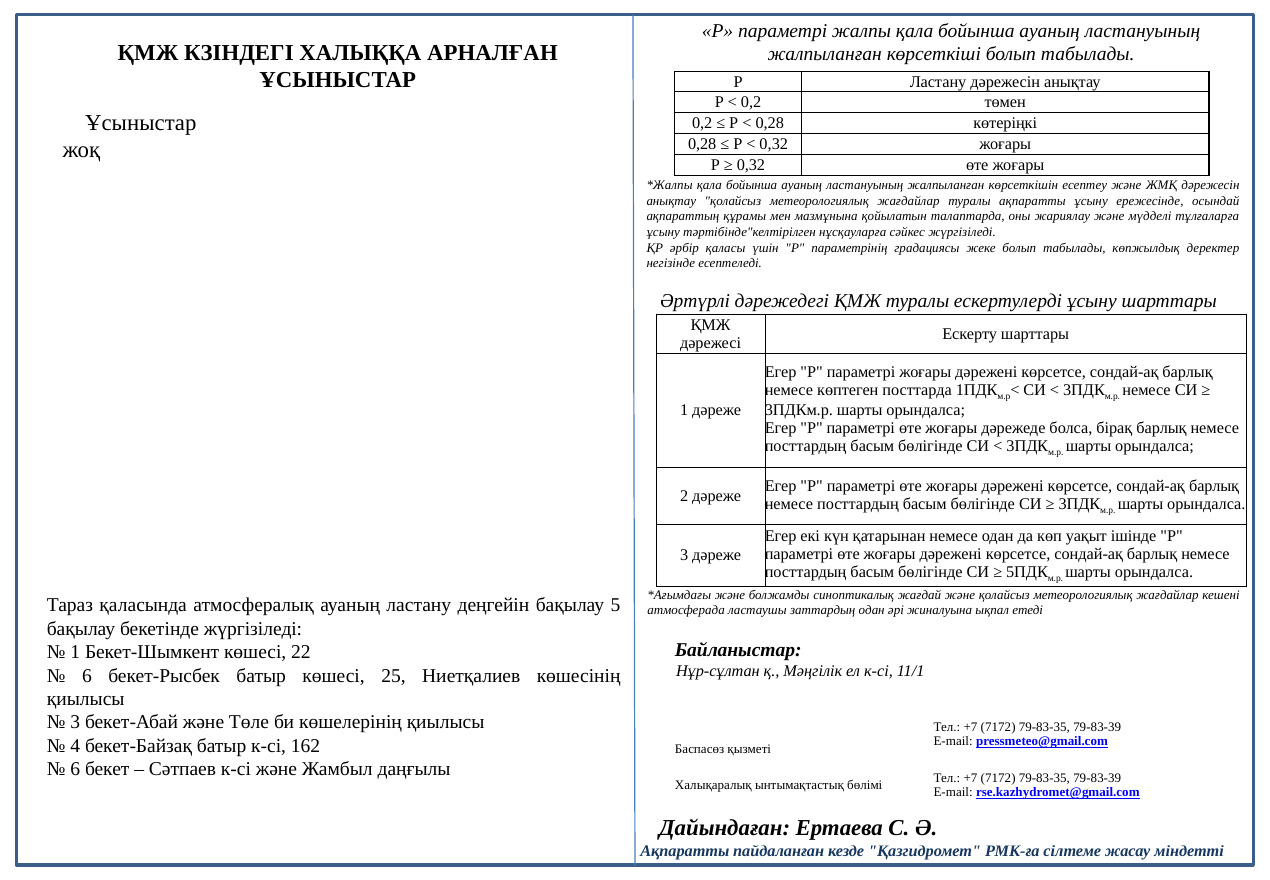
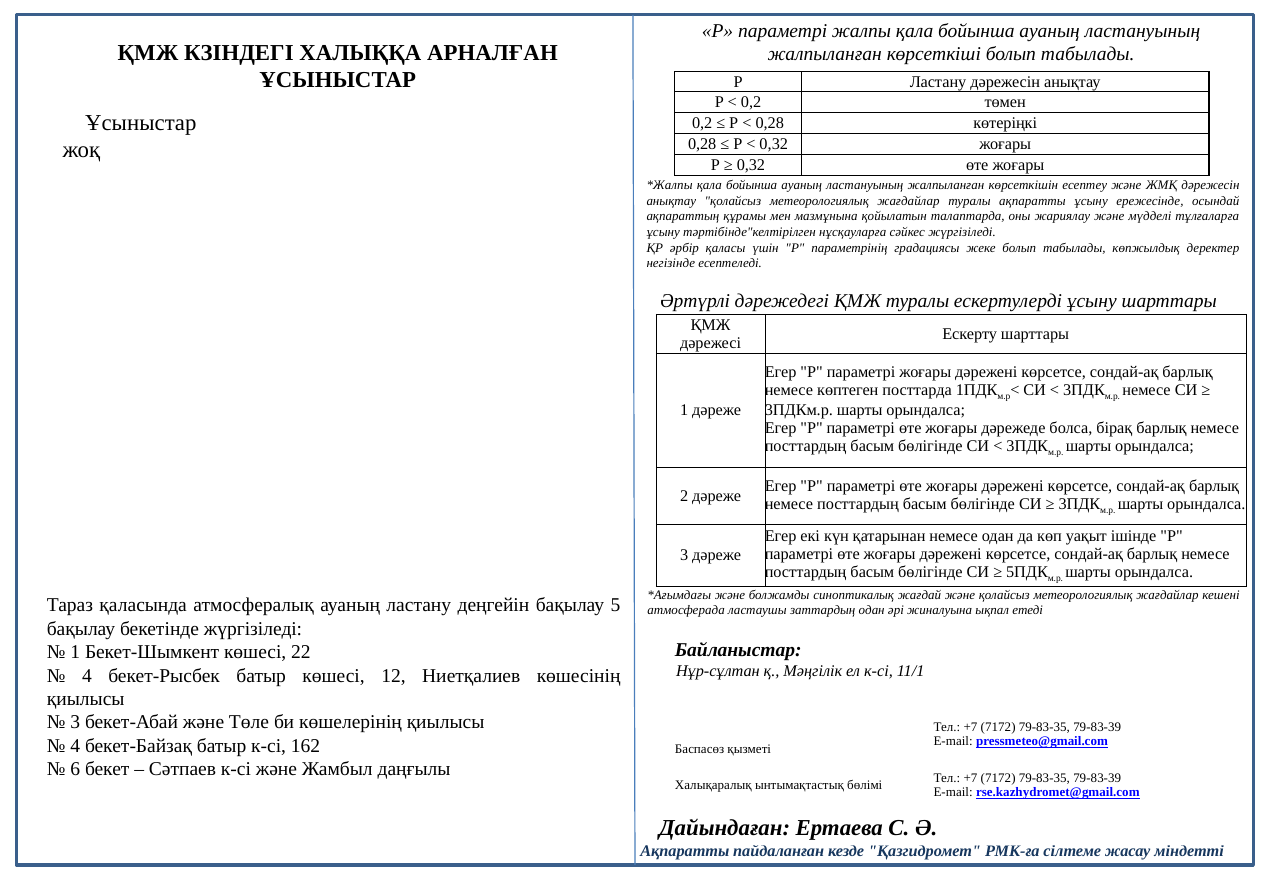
6: 6 -> 4 (87, 675)
25: 25 -> 12 (393, 675)
